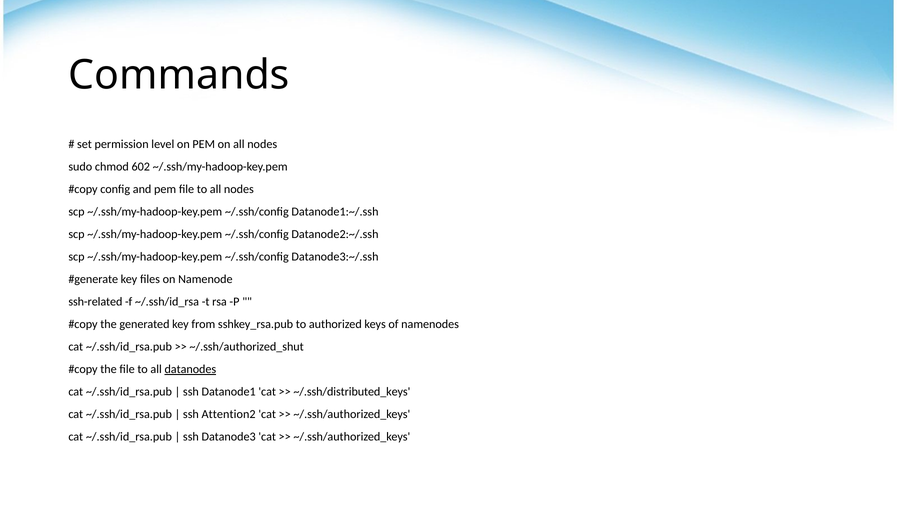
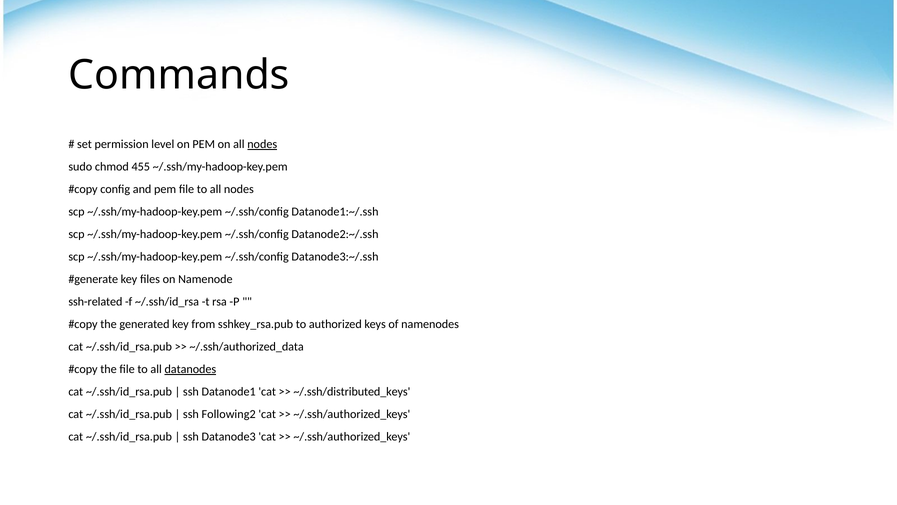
nodes underline: none -> present (262, 144)
602: 602 -> 455 (141, 167)
~/.ssh/authorized_shut: ~/.ssh/authorized_shut -> ~/.ssh/authorized_data (247, 347)
Attention2: Attention2 -> Following2 (229, 414)
